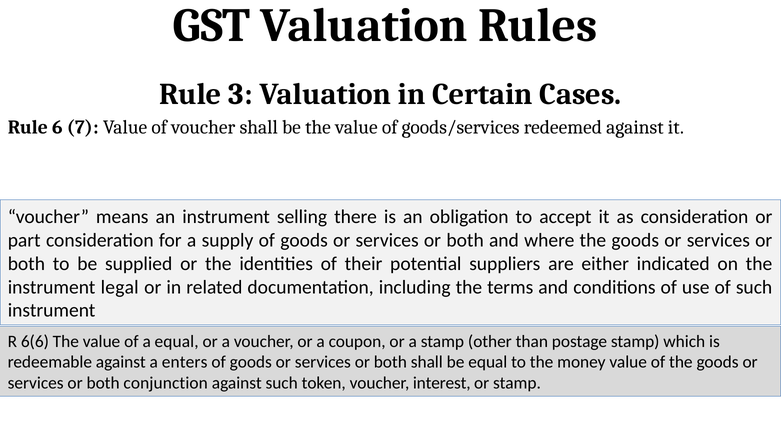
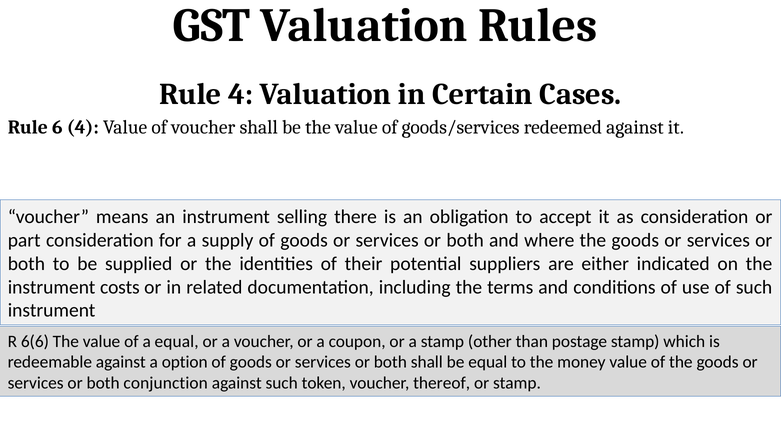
Rule 3: 3 -> 4 (241, 94)
6 7: 7 -> 4 (83, 127)
legal: legal -> costs (120, 287)
enters: enters -> option (185, 363)
interest: interest -> thereof (442, 383)
